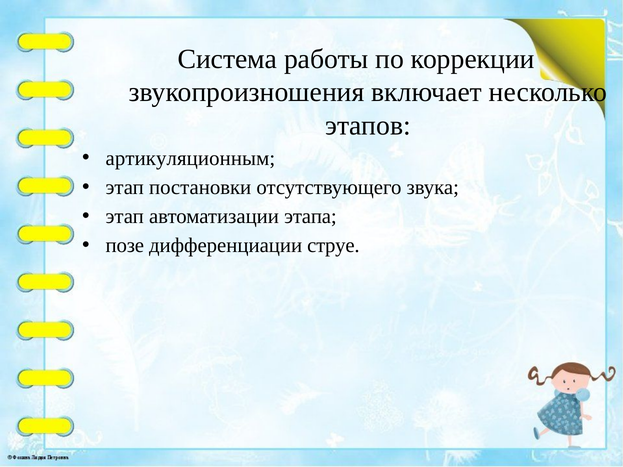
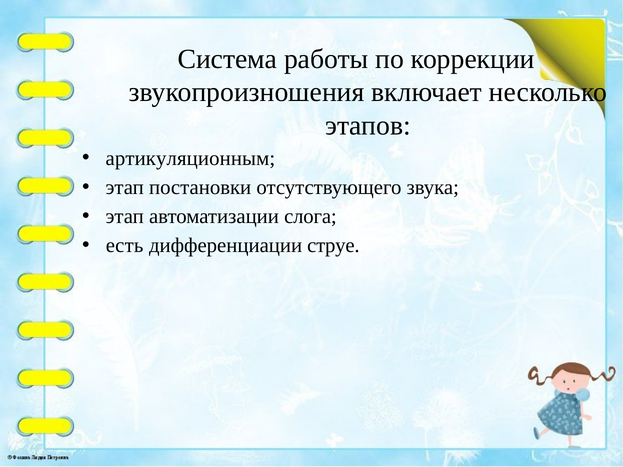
этапа: этапа -> слога (310, 216)
позе: позе -> есть (125, 246)
